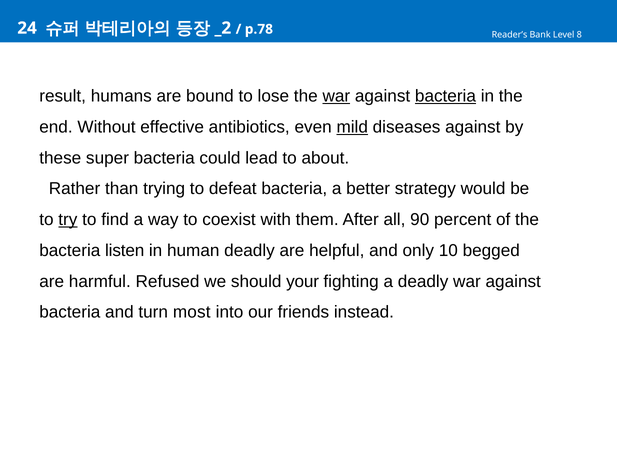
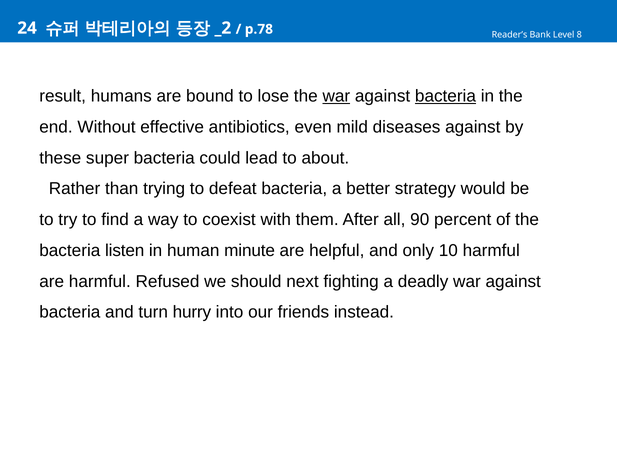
mild underline: present -> none (352, 127)
try underline: present -> none (68, 220)
human deadly: deadly -> minute (250, 250)
10 begged: begged -> harmful (491, 250)
your: your -> next (302, 281)
most: most -> hurry (192, 312)
